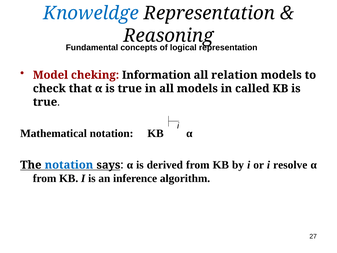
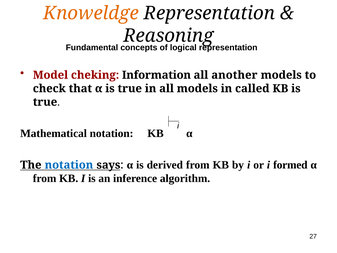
Knoweldge colour: blue -> orange (91, 13)
relation: relation -> another (234, 75)
resolve: resolve -> formed (290, 165)
